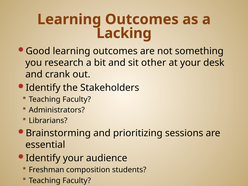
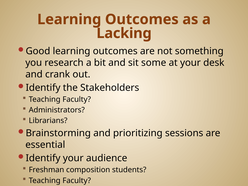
other: other -> some (154, 63)
